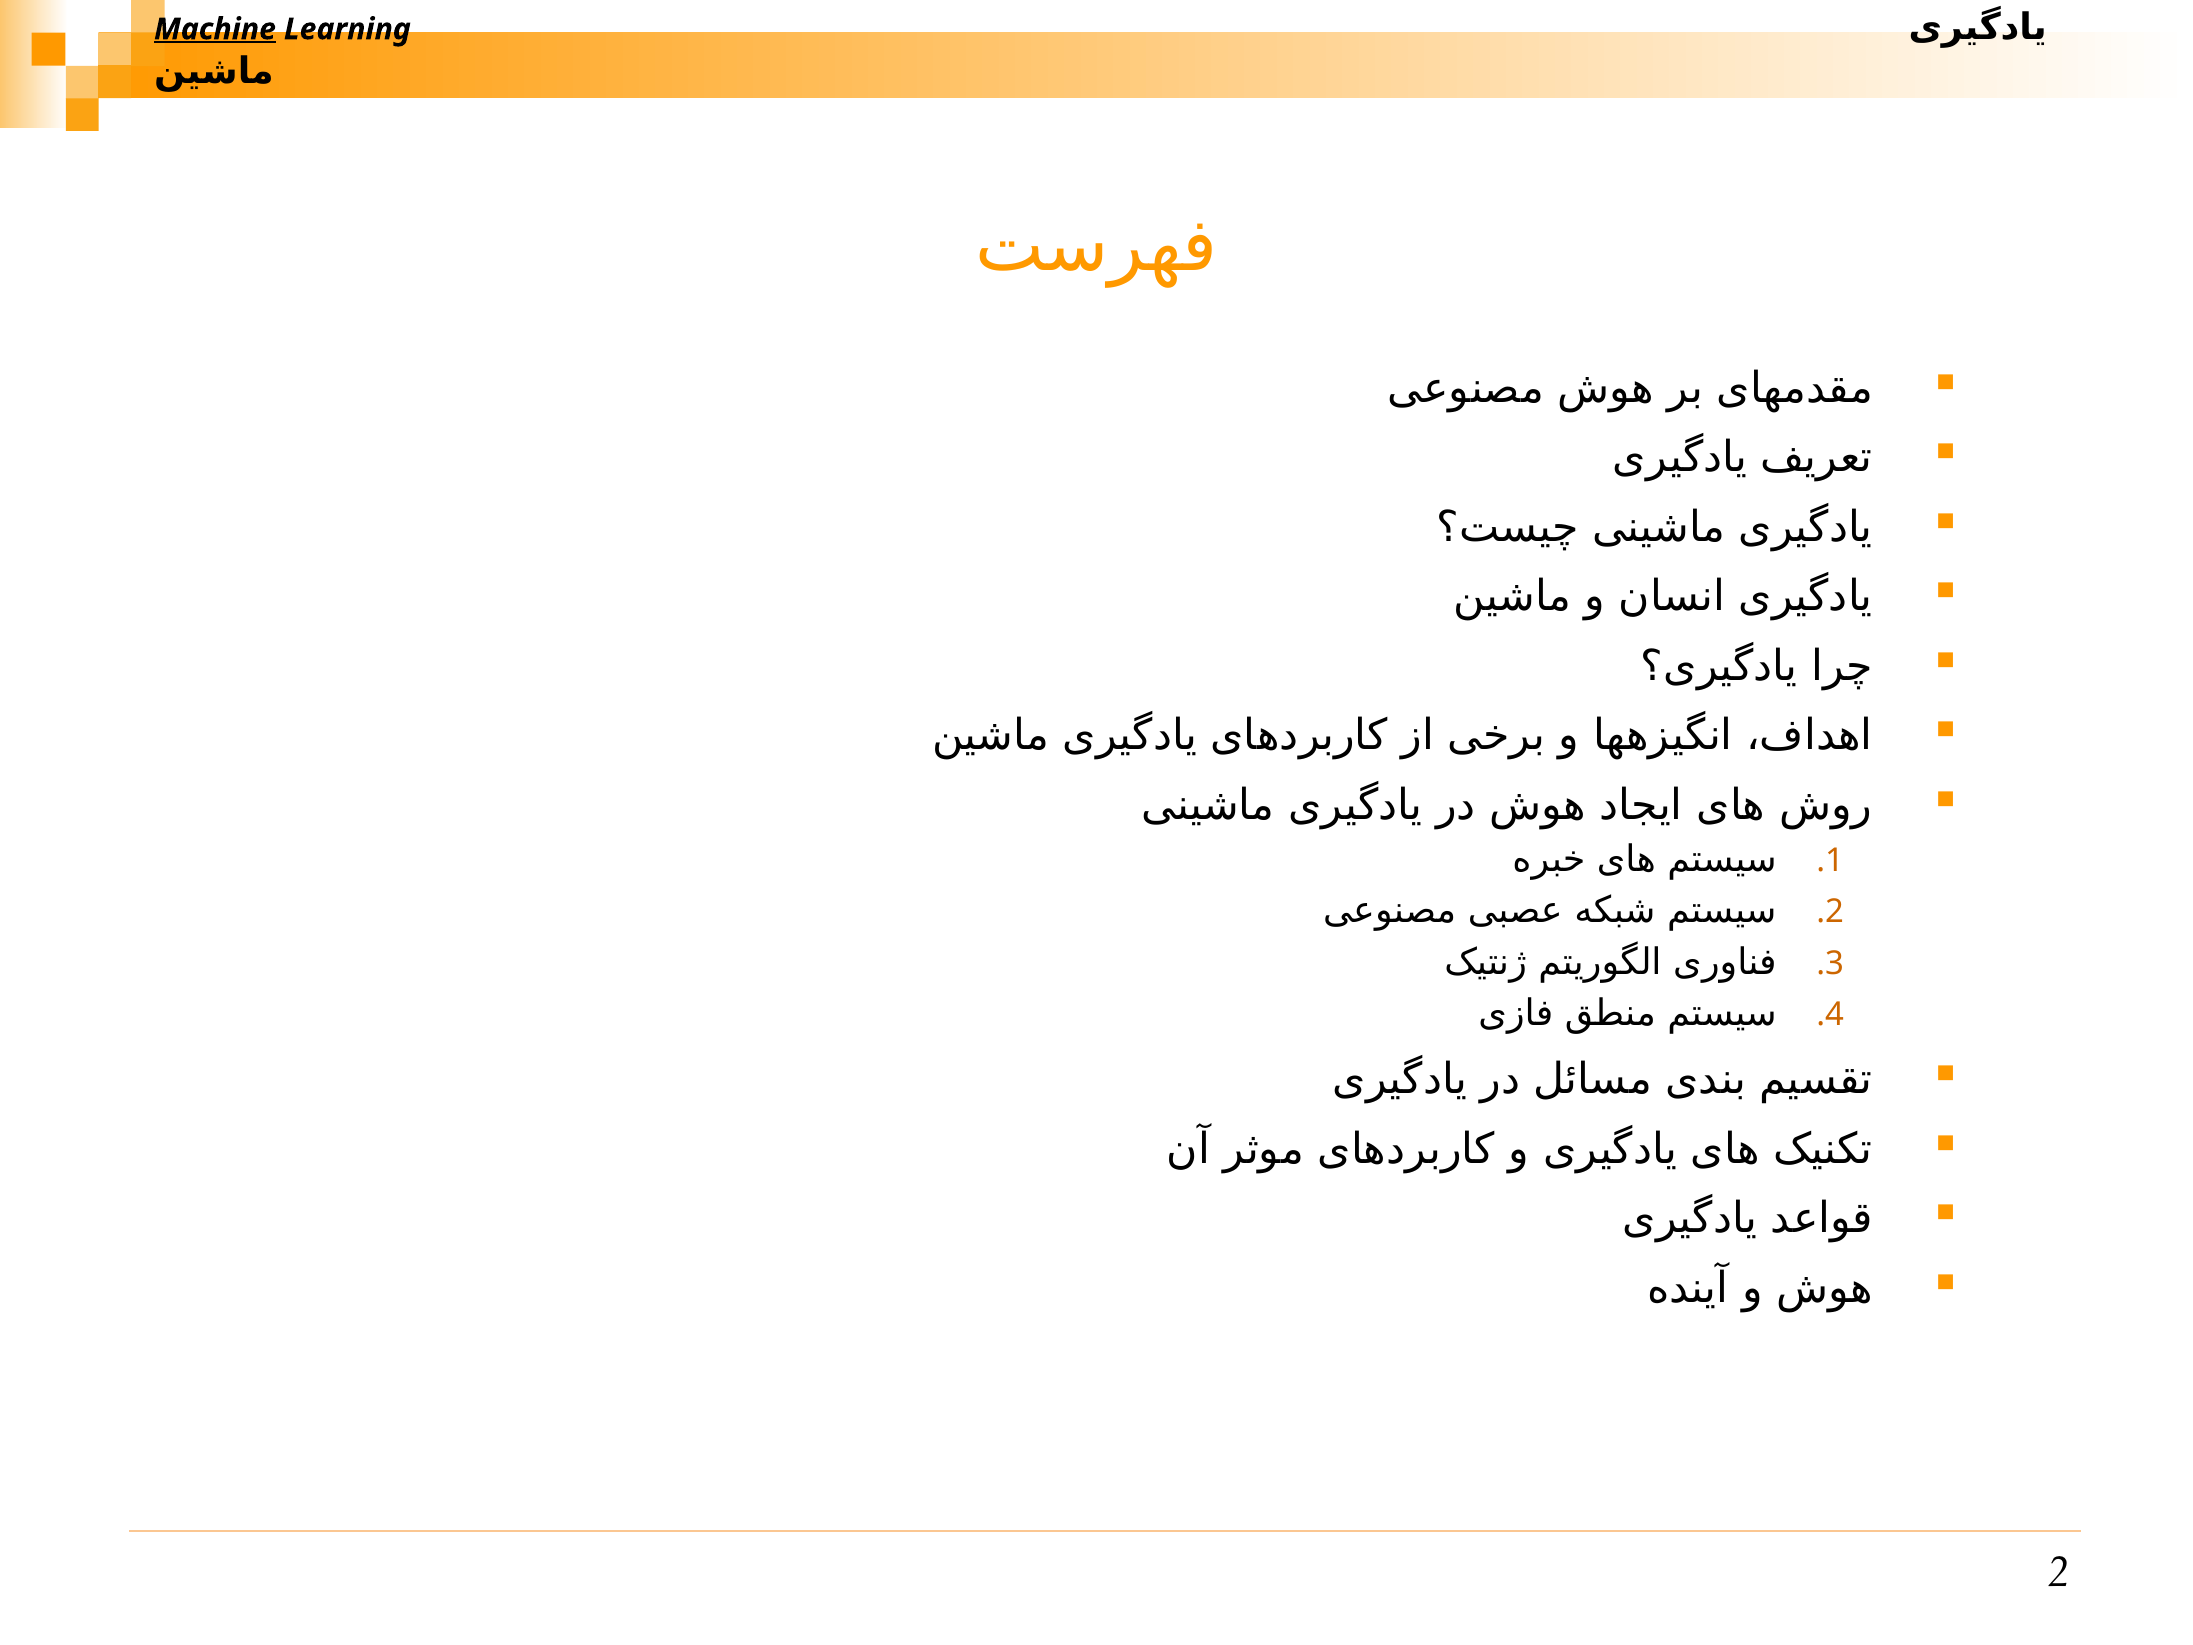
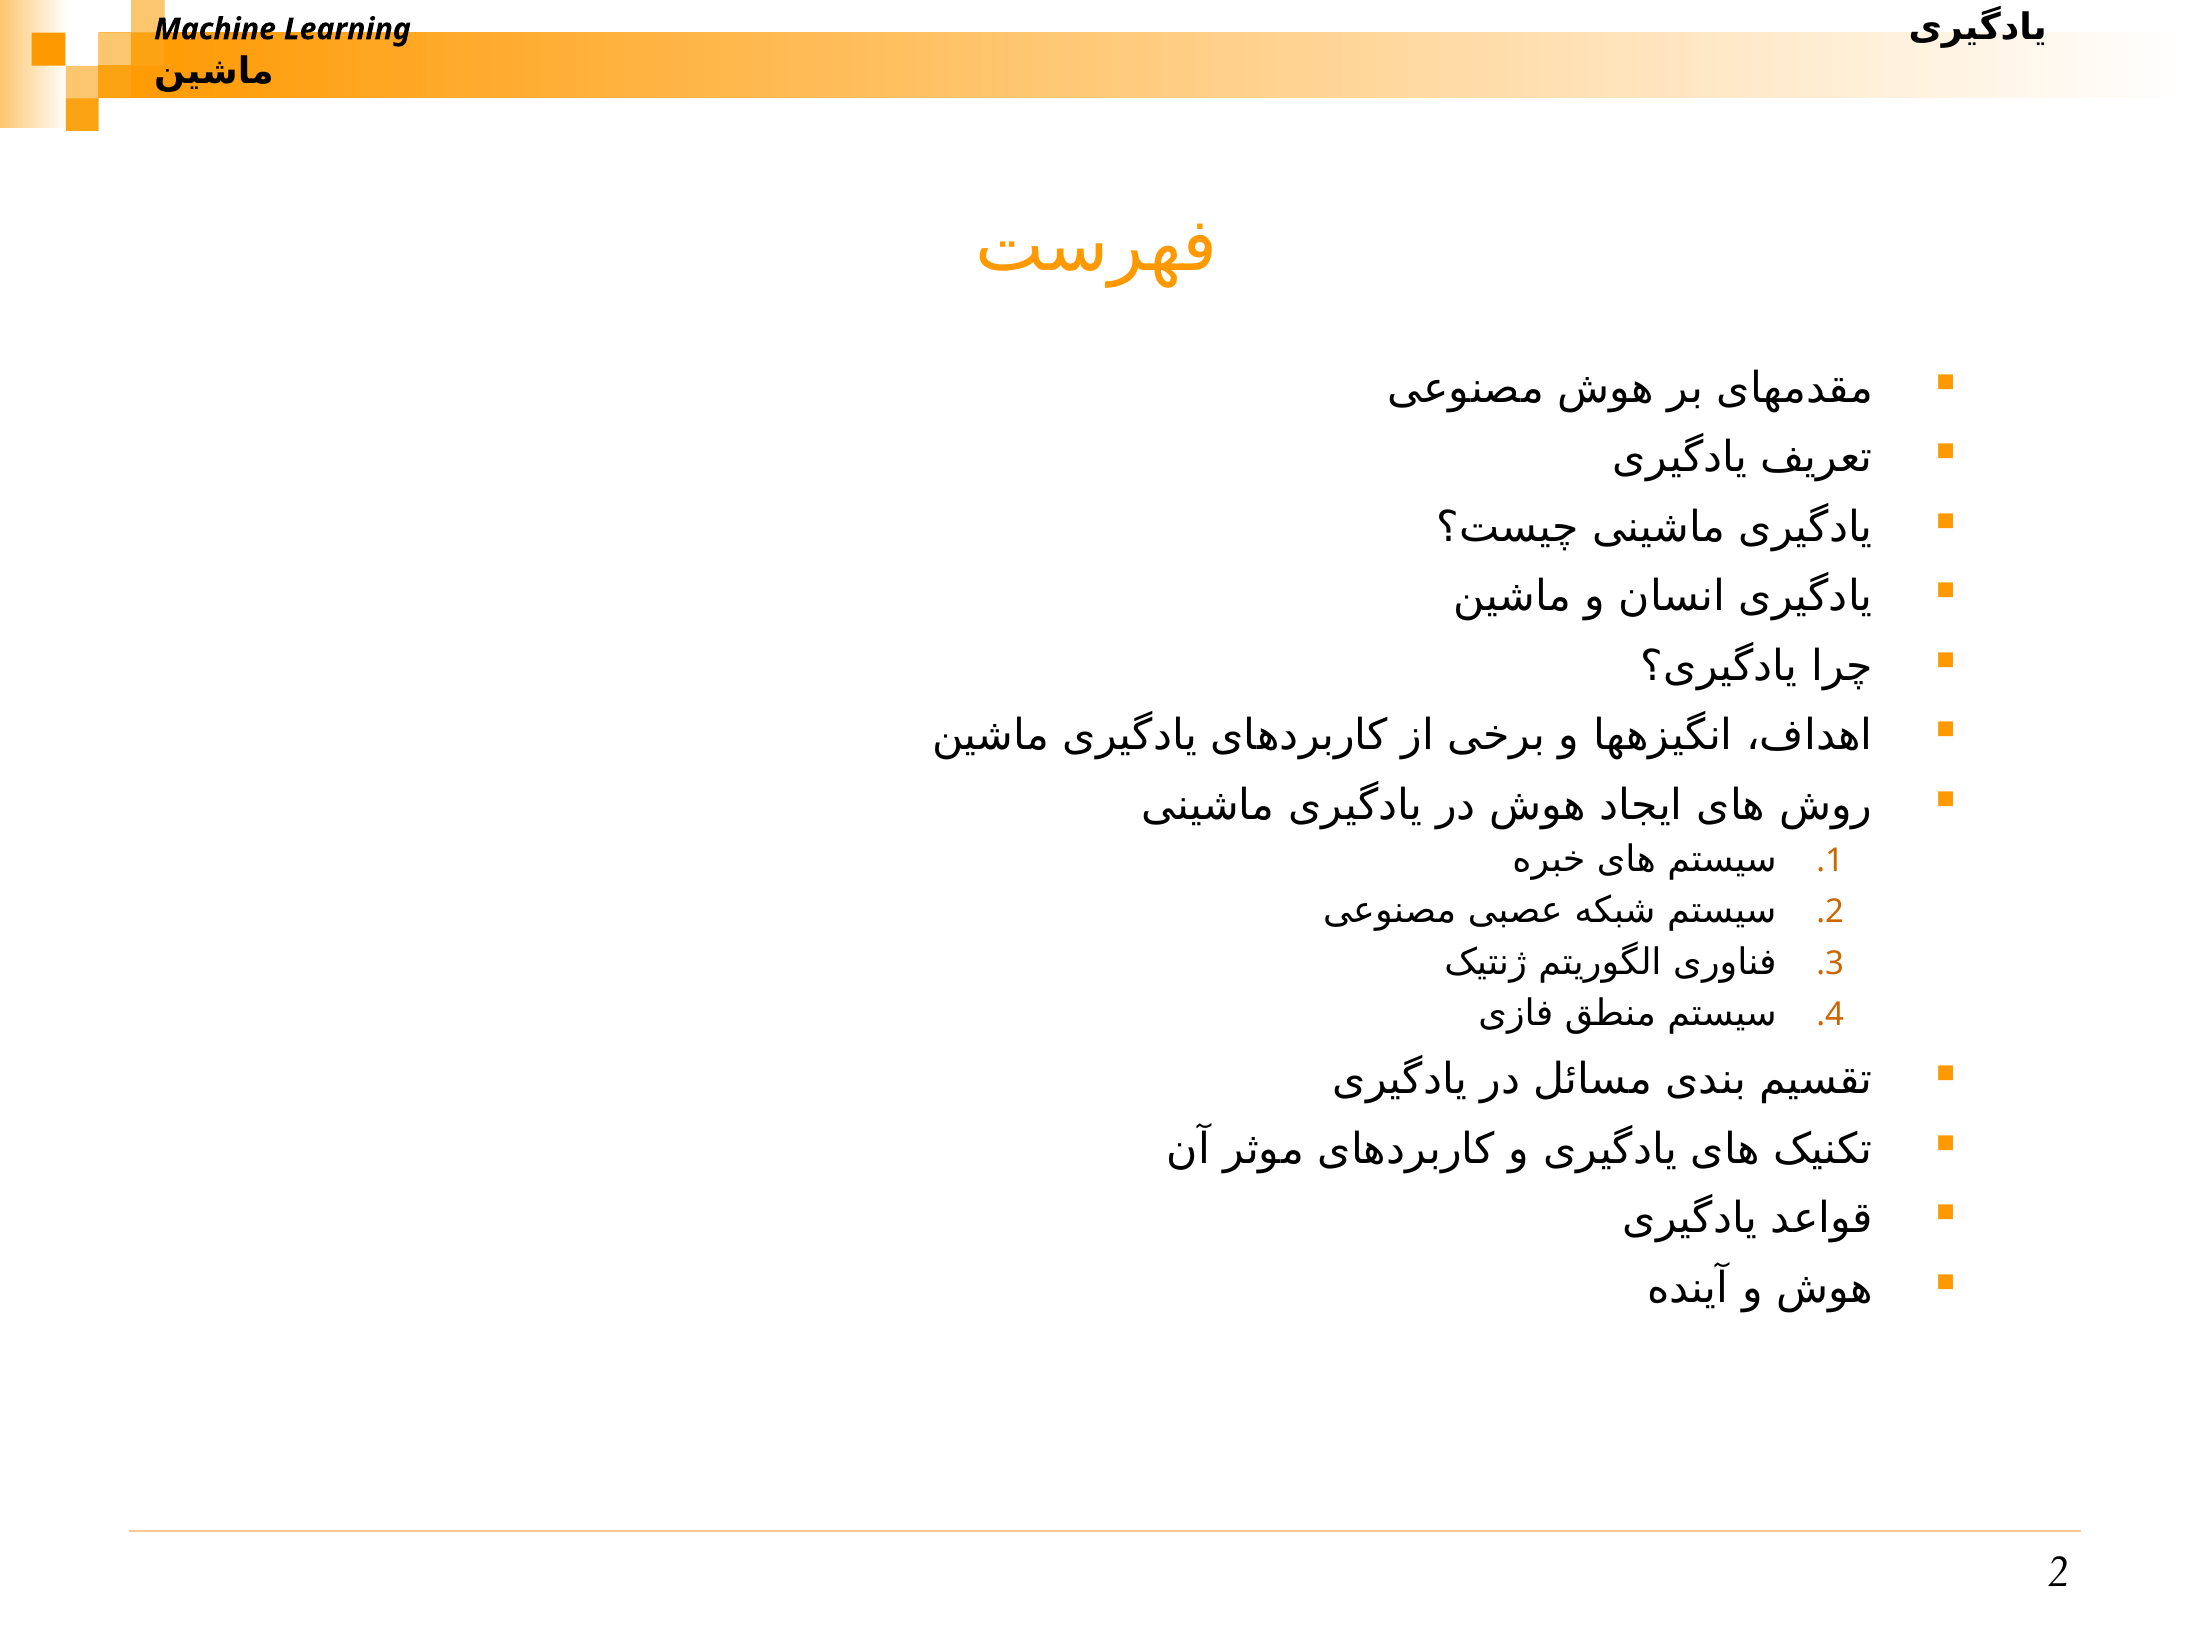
Machine underline: present -> none (215, 29)
